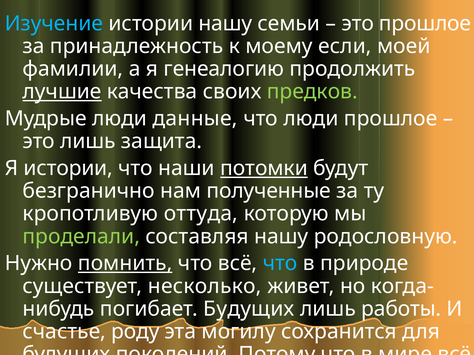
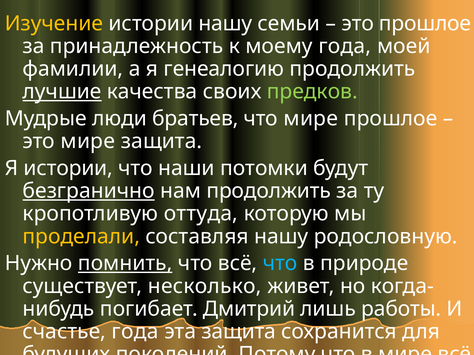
Изучение colour: light blue -> yellow (54, 23)
моему если: если -> года (345, 46)
данные: данные -> братьев (195, 119)
что люди: люди -> мире (311, 119)
это лишь: лишь -> мире (88, 141)
потомки underline: present -> none (264, 168)
безгранично underline: none -> present (89, 191)
нам полученные: полученные -> продолжить (269, 191)
проделали colour: light green -> yellow (81, 237)
погибает Будущих: Будущих -> Дмитрий (249, 309)
счастье роду: роду -> года (135, 332)
эта могилу: могилу -> защита (239, 332)
